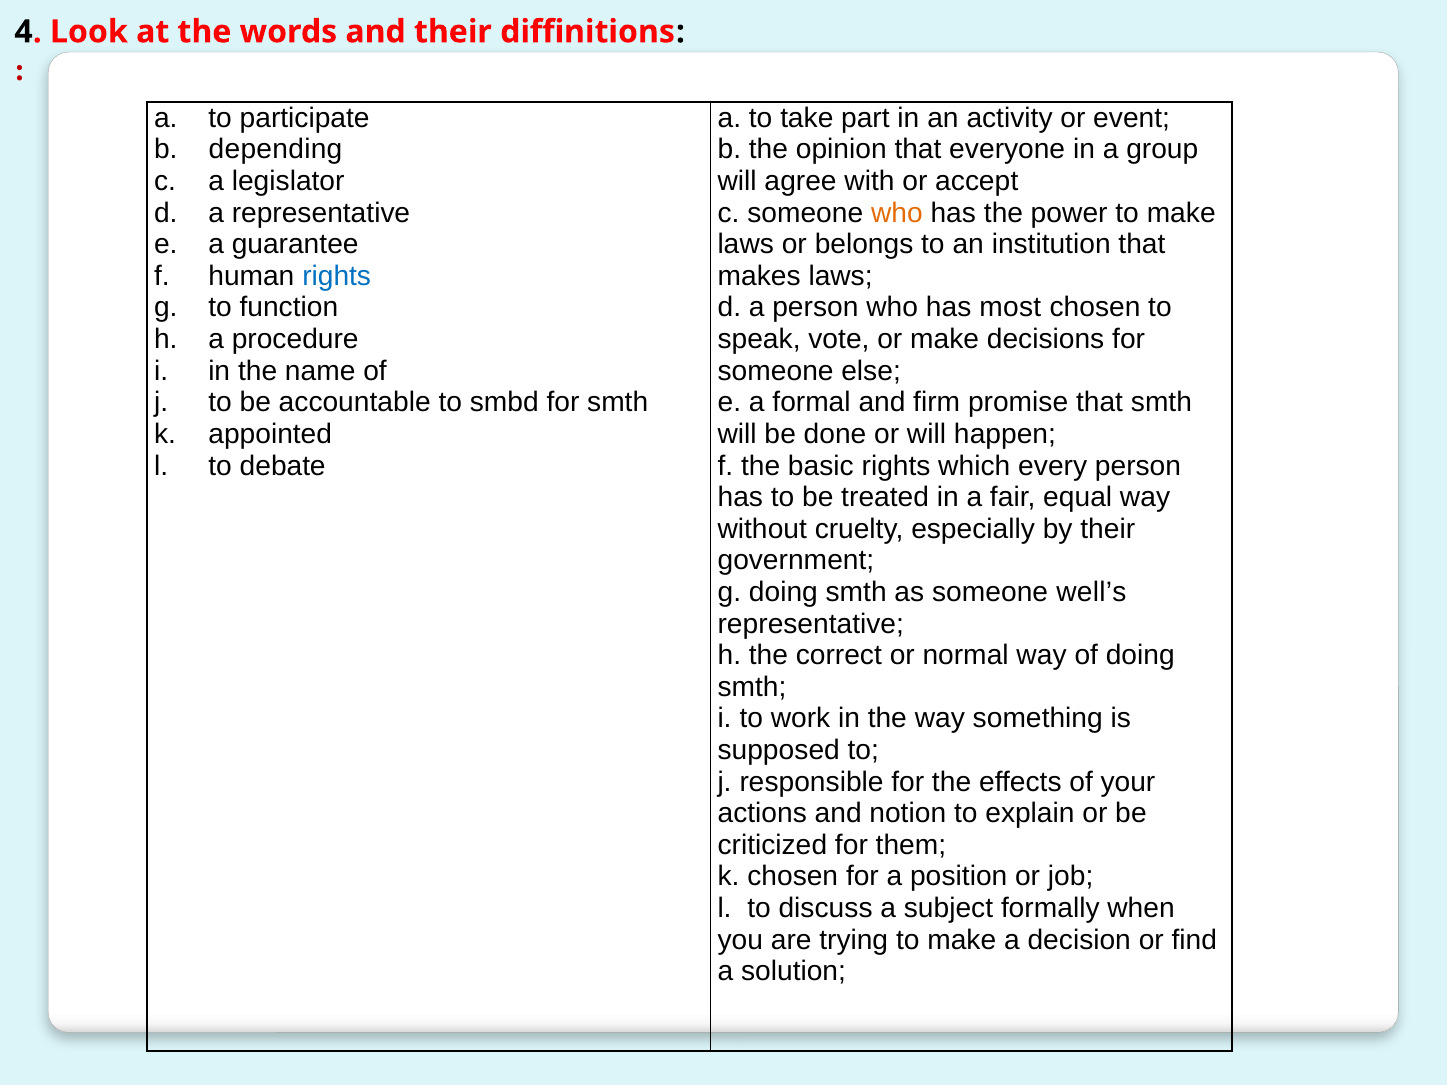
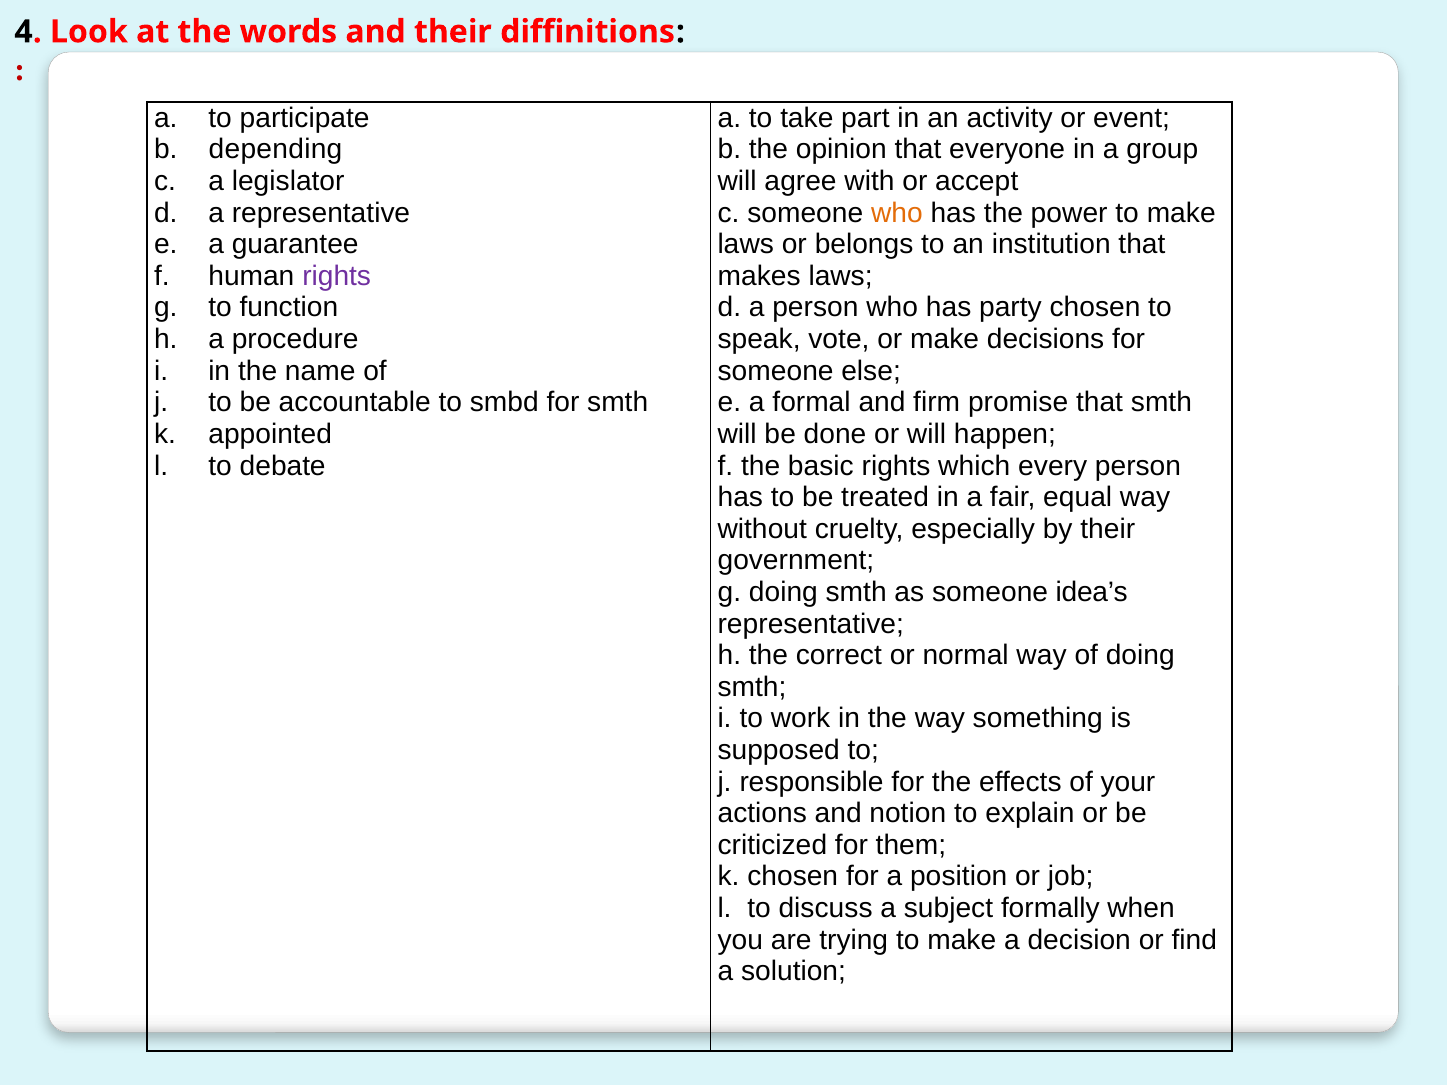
rights colour: blue -> purple (337, 276)
most: most -> party (1010, 308)
well’s: well’s -> idea’s (1092, 592)
